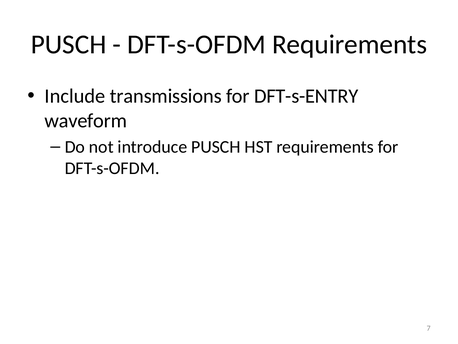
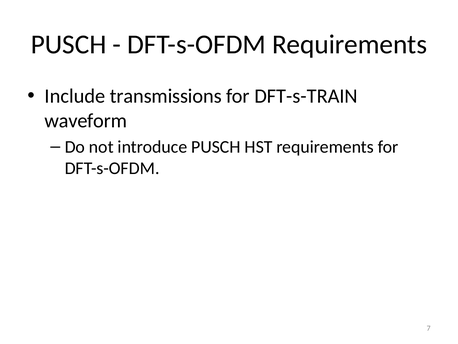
DFT-s-ENTRY: DFT-s-ENTRY -> DFT-s-TRAIN (306, 96)
